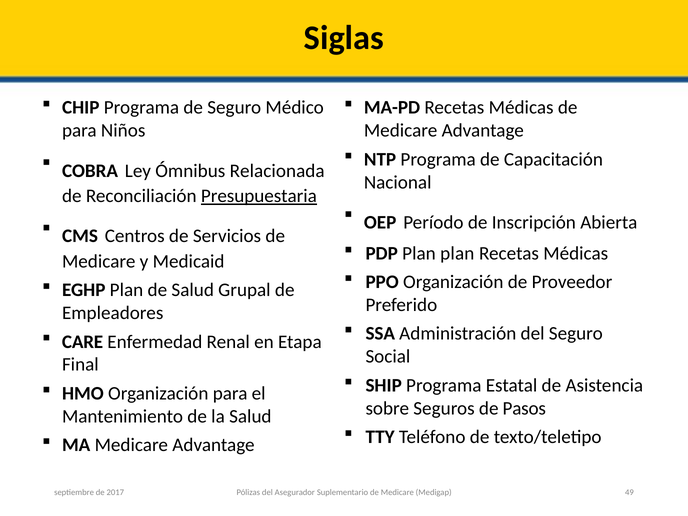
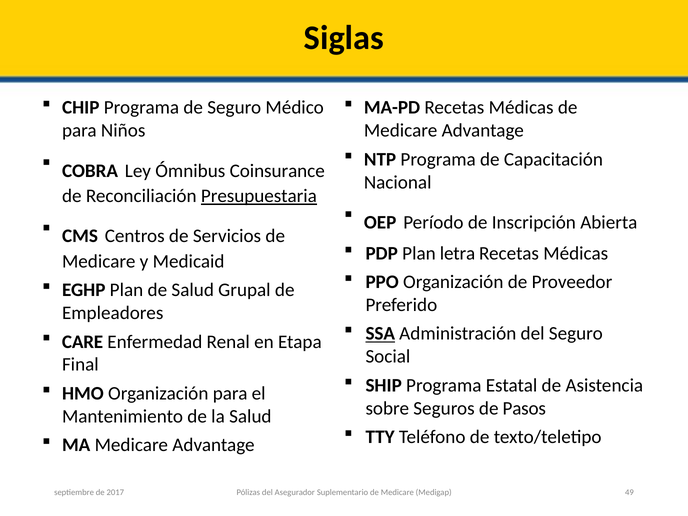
Relacionada: Relacionada -> Coinsurance (277, 171)
Plan plan: plan -> letra (458, 253)
SSA underline: none -> present (380, 334)
